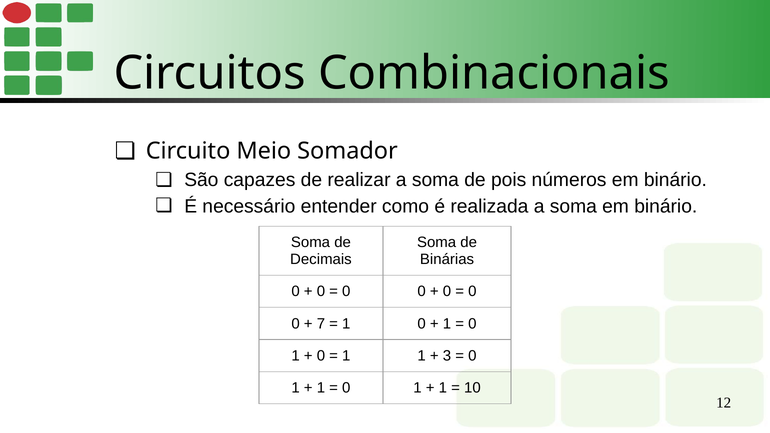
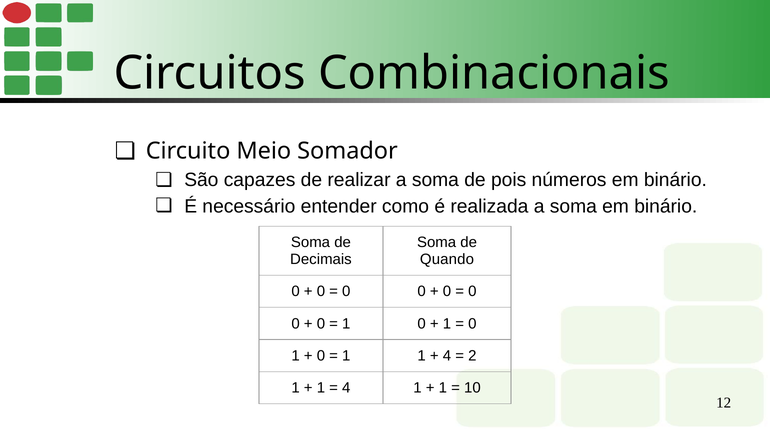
Binárias: Binárias -> Quando (447, 259)
7: 7 -> 0 (321, 324)
3: 3 -> 4 (447, 356)
0: 0 -> 2 (472, 356)
0: 0 -> 4 (346, 388)
